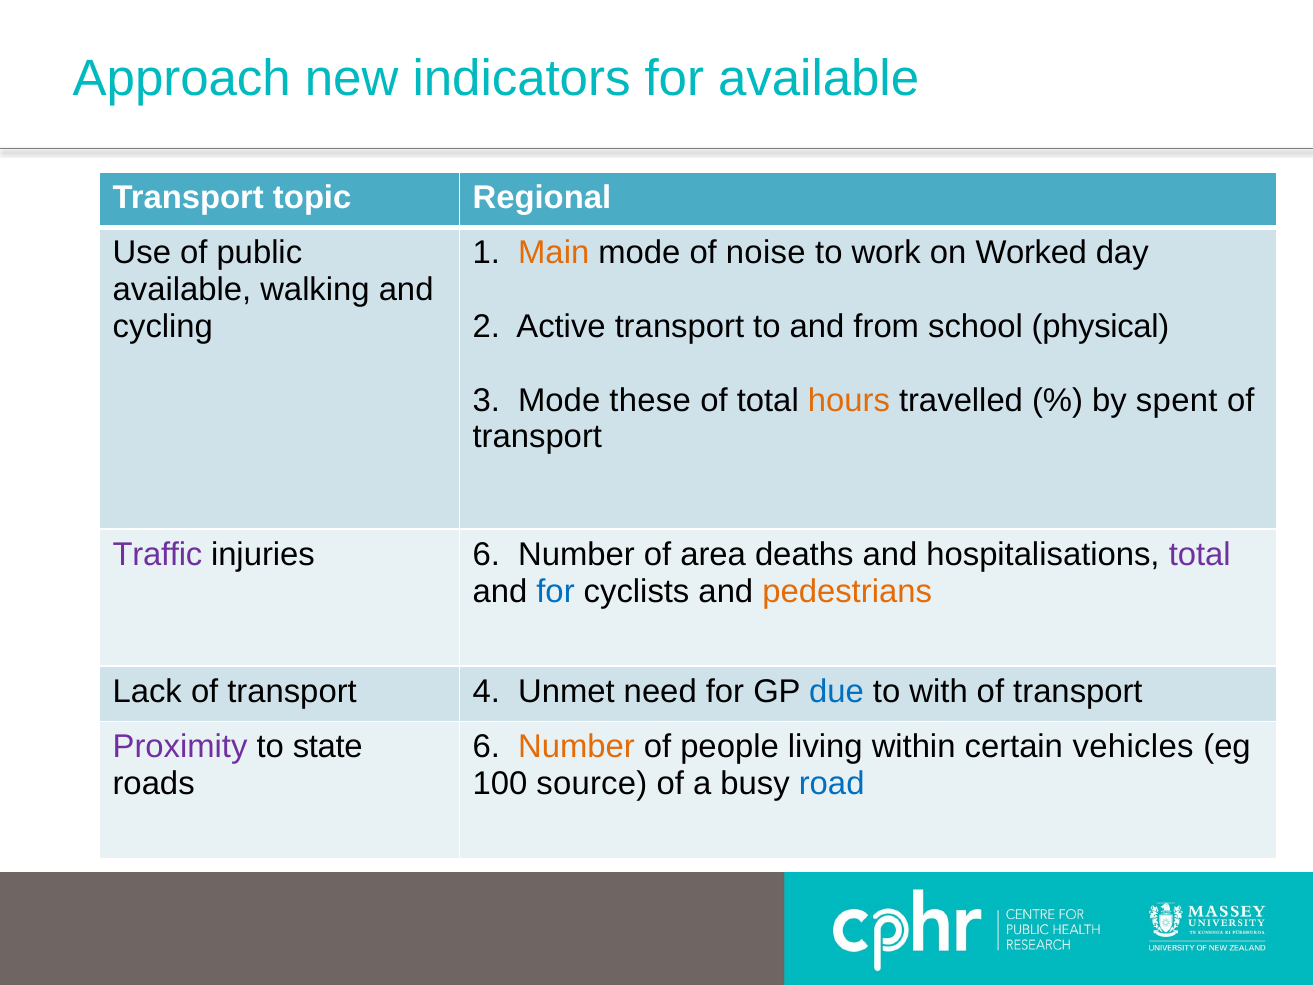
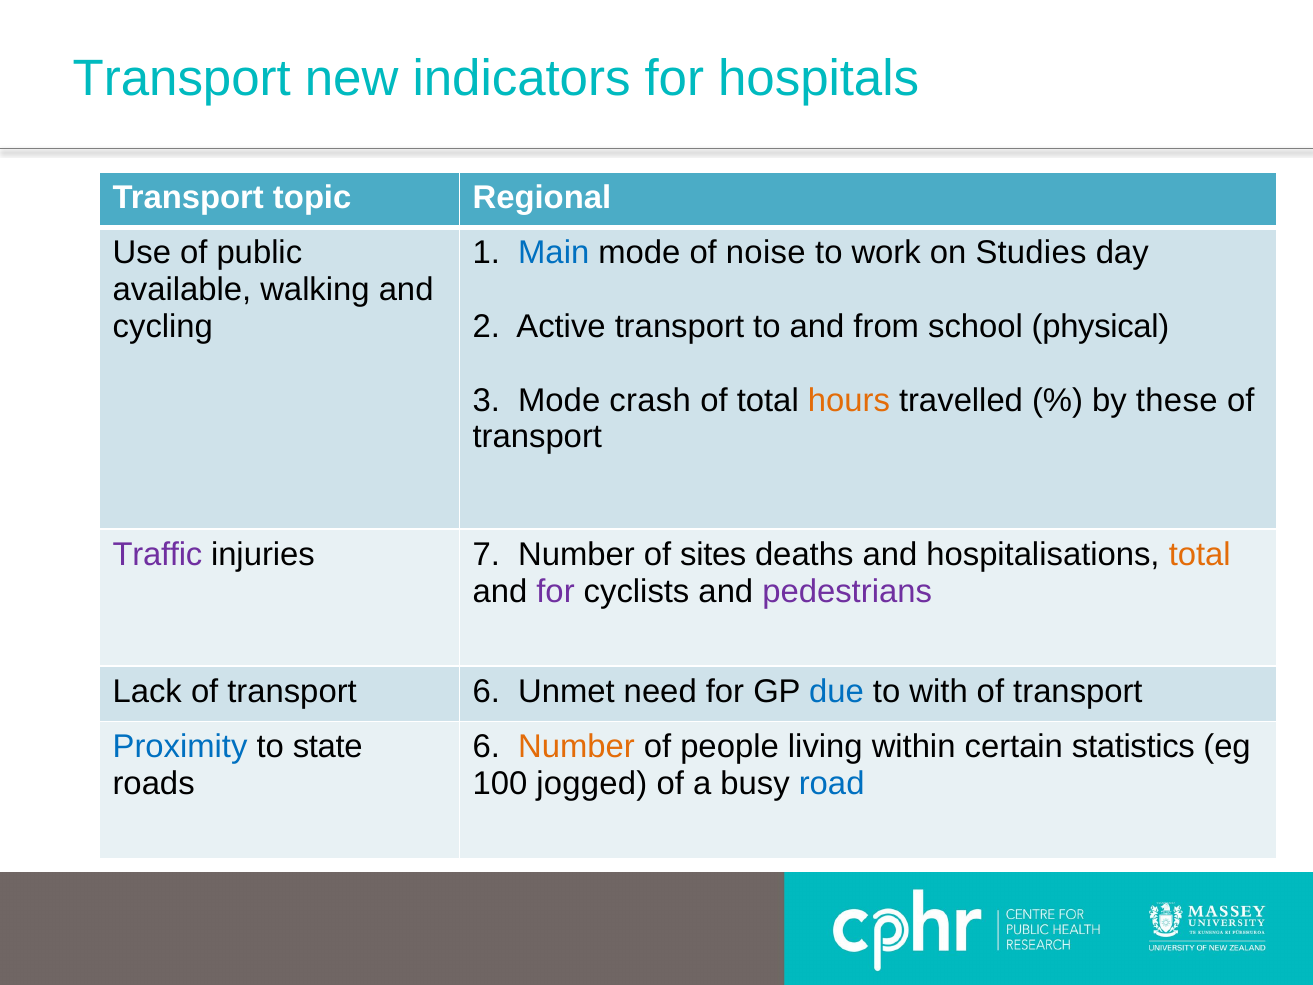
Approach: Approach -> Transport (182, 79)
for available: available -> hospitals (819, 79)
Main colour: orange -> blue (554, 253)
Worked: Worked -> Studies (1031, 253)
these: these -> crash (650, 400)
spent: spent -> these (1177, 400)
injuries 6: 6 -> 7 (486, 554)
area: area -> sites (713, 554)
total colour: purple -> orange (1200, 554)
for colour: blue -> purple (556, 591)
pedestrians colour: orange -> purple (847, 591)
transport 4: 4 -> 6 (486, 691)
Proximity colour: purple -> blue (180, 747)
vehicles: vehicles -> statistics (1133, 747)
source: source -> jogged (592, 784)
